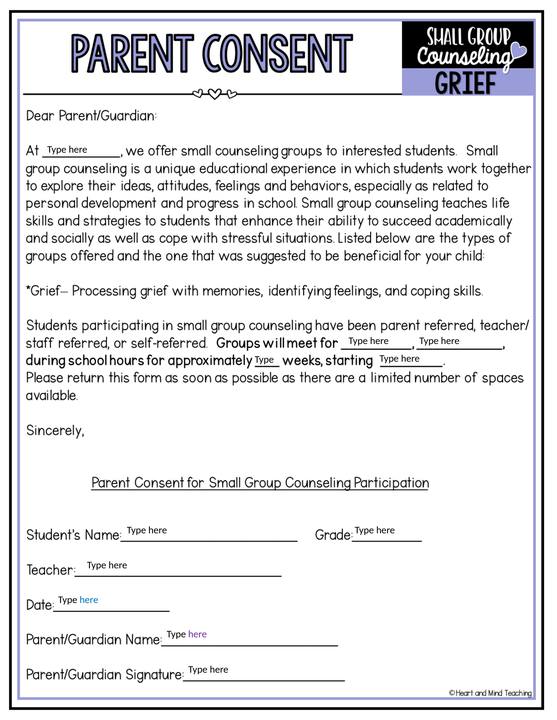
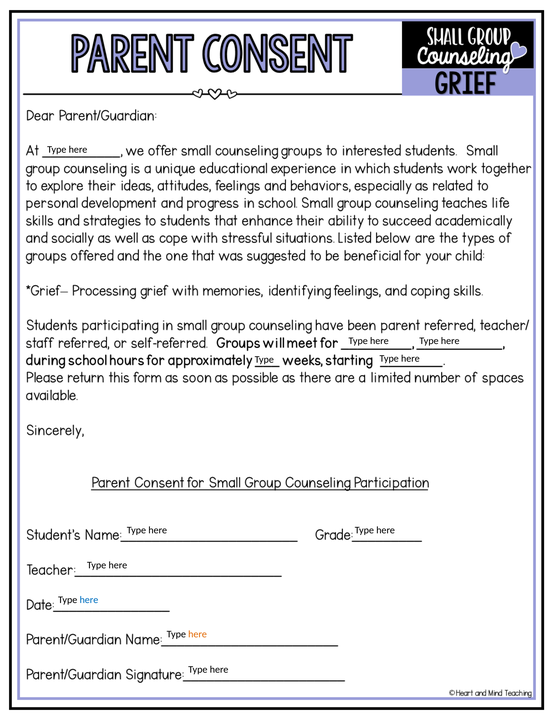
here colour: purple -> orange (198, 635)
